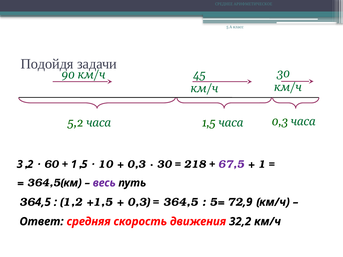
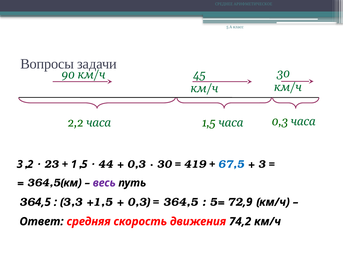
Подойдя: Подойдя -> Вопросы (47, 64)
5,2: 5,2 -> 2,2 (76, 123)
60: 60 -> 23 (51, 164)
10: 10 -> 44 (106, 164)
218: 218 -> 419 (195, 164)
67,5 colour: purple -> blue (231, 164)
1: 1 -> 3 (262, 164)
1,2: 1,2 -> 3,3 (71, 202)
32,2: 32,2 -> 74,2 (240, 222)
